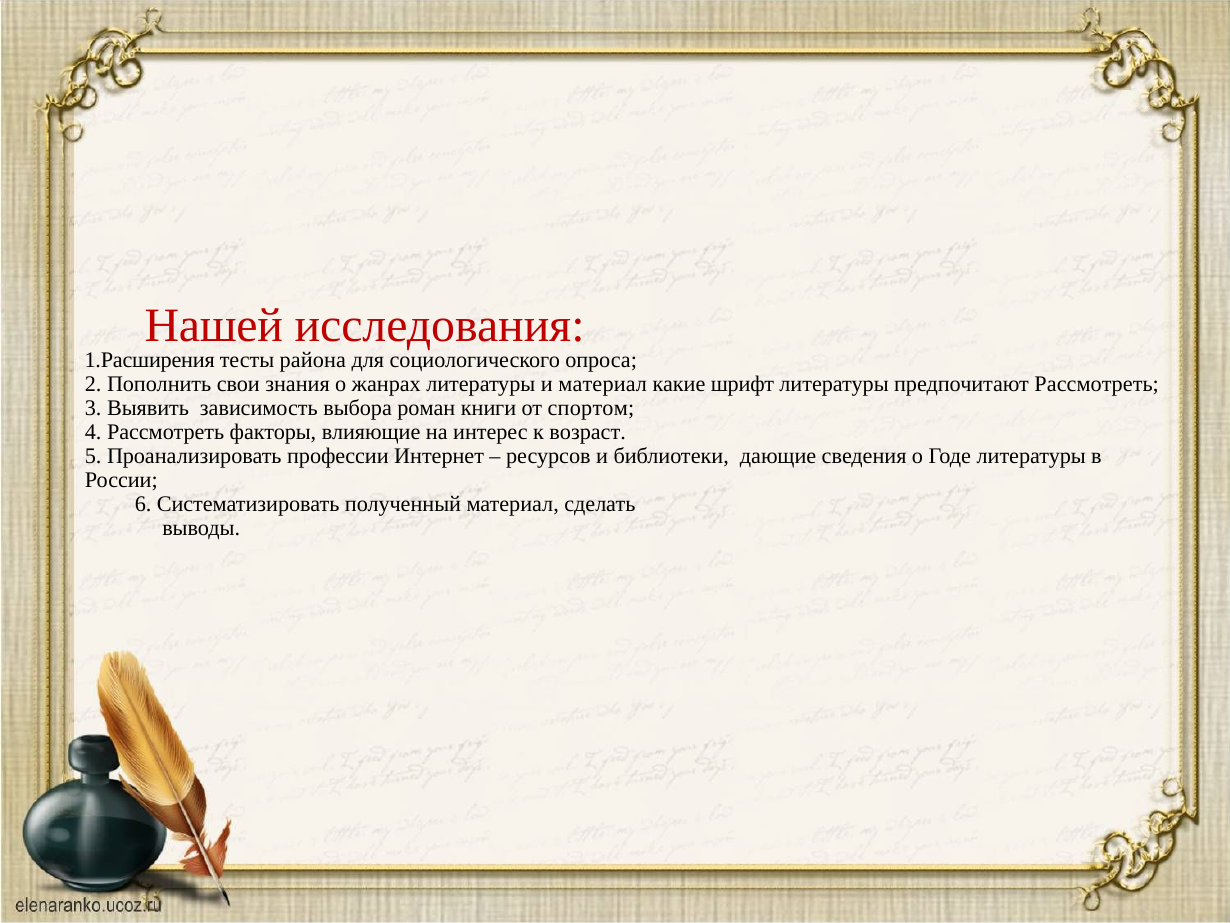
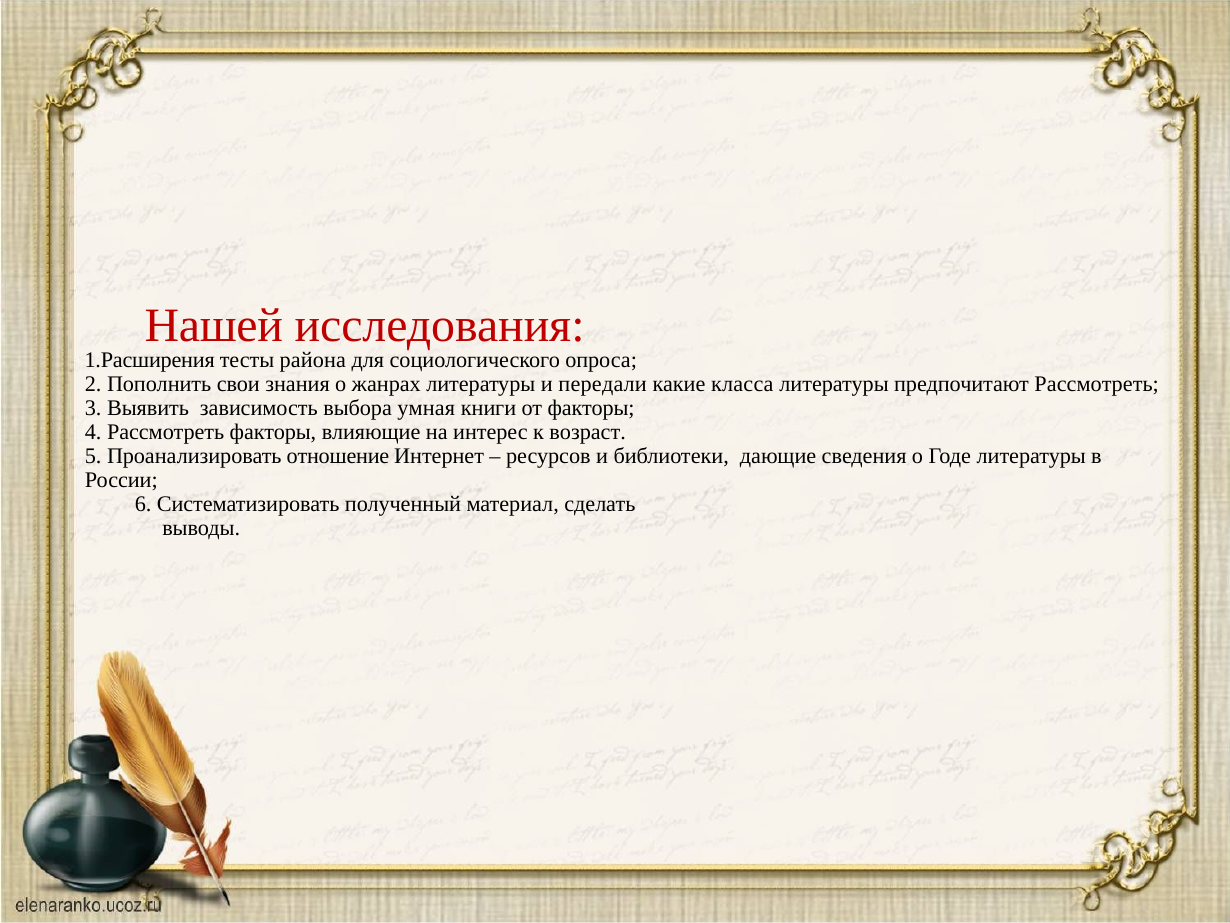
и материал: материал -> передали (603, 384)
шрифт: шрифт -> класса (742, 384)
роман: роман -> умная (426, 408)
от спортом: спортом -> факторы (591, 408)
профессии: профессии -> отношение (338, 456)
